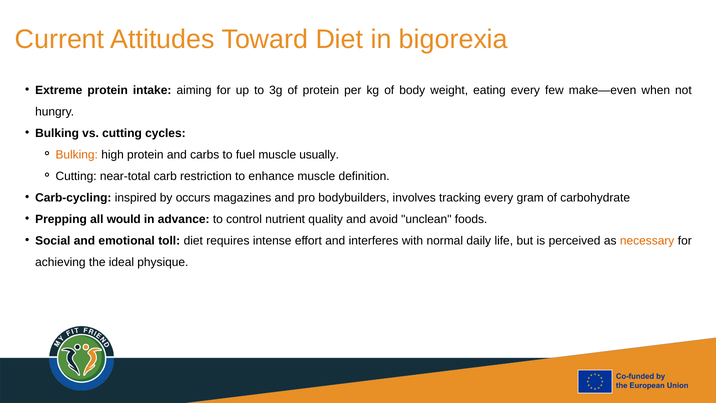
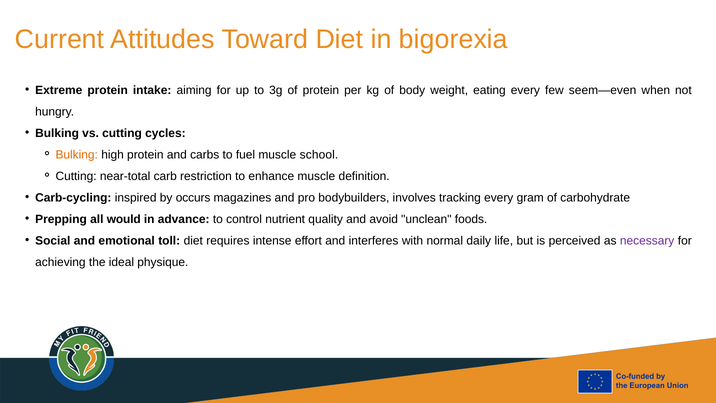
make—even: make—even -> seem—even (603, 90)
usually: usually -> school (319, 155)
necessary colour: orange -> purple (647, 240)
